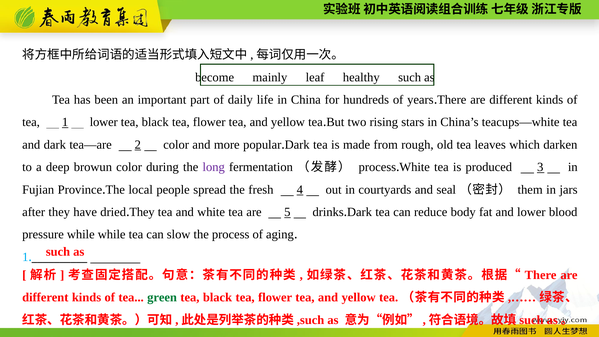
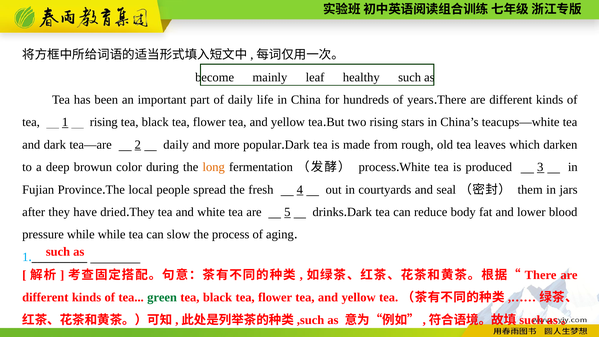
1 lower: lower -> rising (104, 122)
2 color: color -> daily (176, 145)
long colour: purple -> orange (214, 167)
